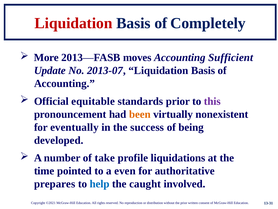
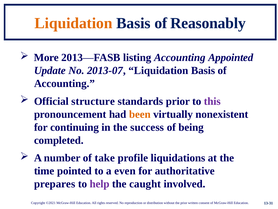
Liquidation colour: red -> orange (73, 23)
Completely: Completely -> Reasonably (208, 23)
moves: moves -> listing (137, 57)
Sufficient: Sufficient -> Appointed (231, 57)
equitable: equitable -> structure (93, 101)
eventually: eventually -> continuing (75, 127)
developed: developed -> completed (59, 140)
help colour: blue -> purple (100, 184)
